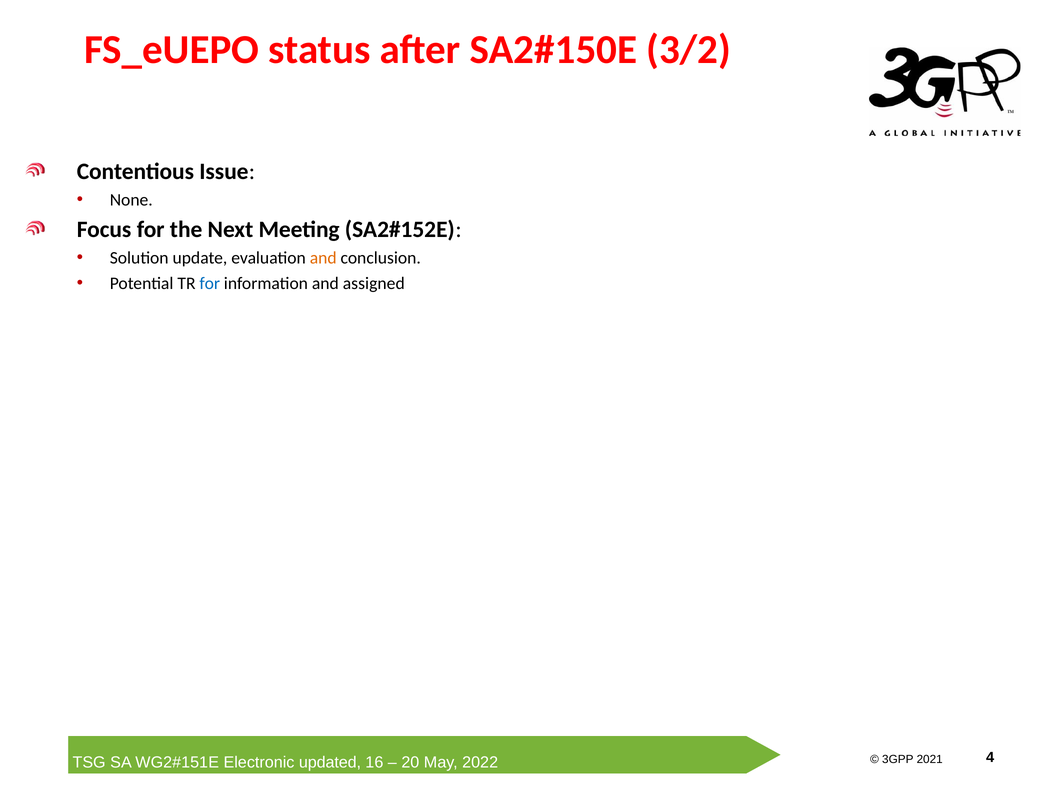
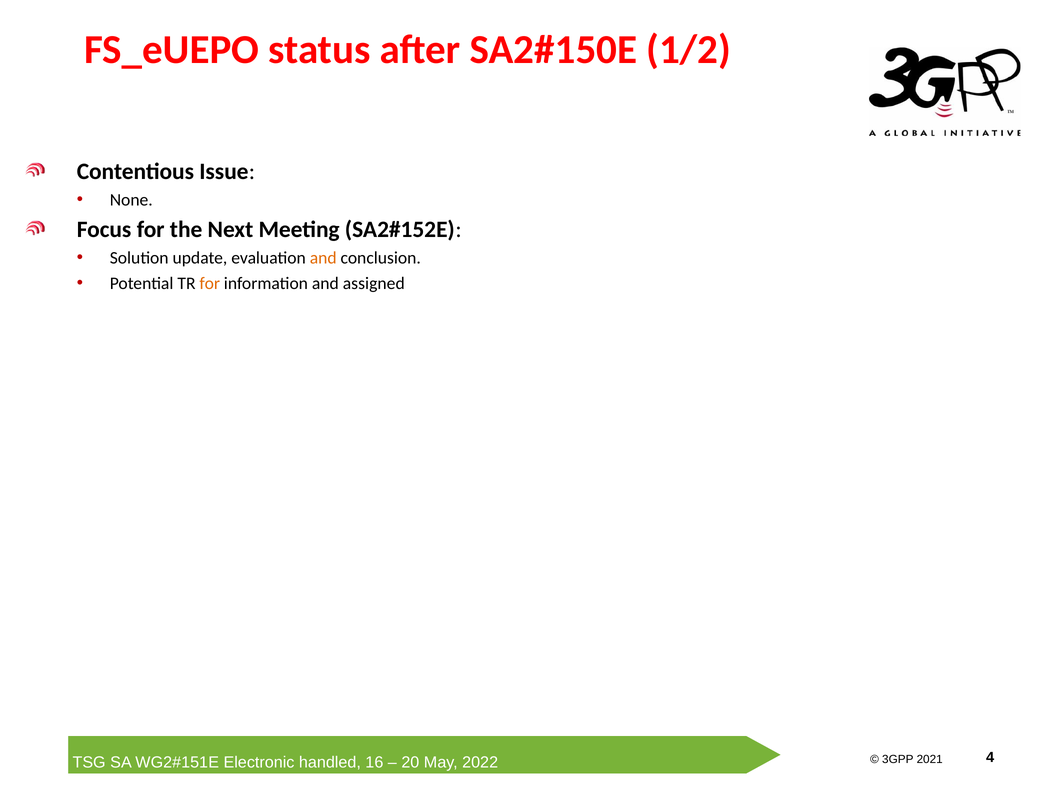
3/2: 3/2 -> 1/2 (689, 50)
for colour: blue -> orange (210, 284)
updated: updated -> handled (330, 762)
